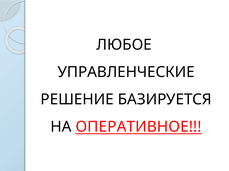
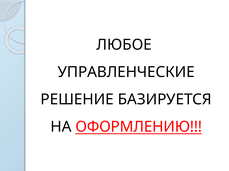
ОПЕРАТИВНОЕ: ОПЕРАТИВНОЕ -> ОФОРМЛЕНИЮ (139, 127)
